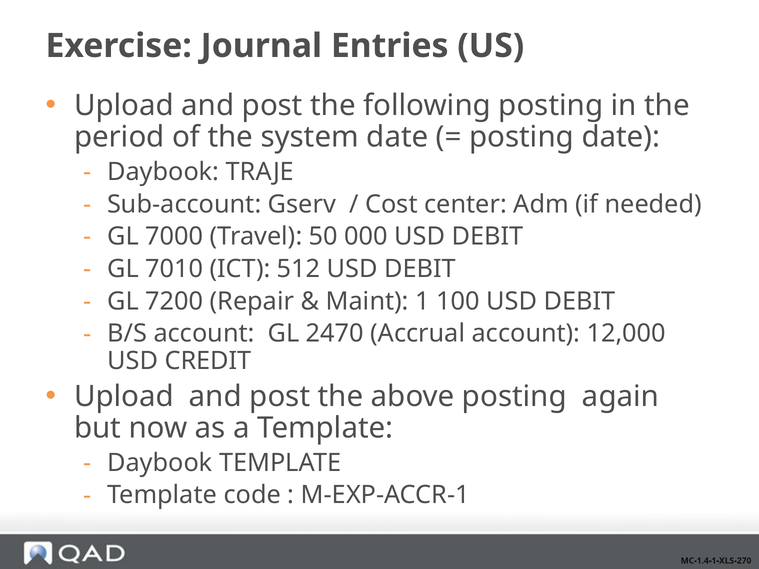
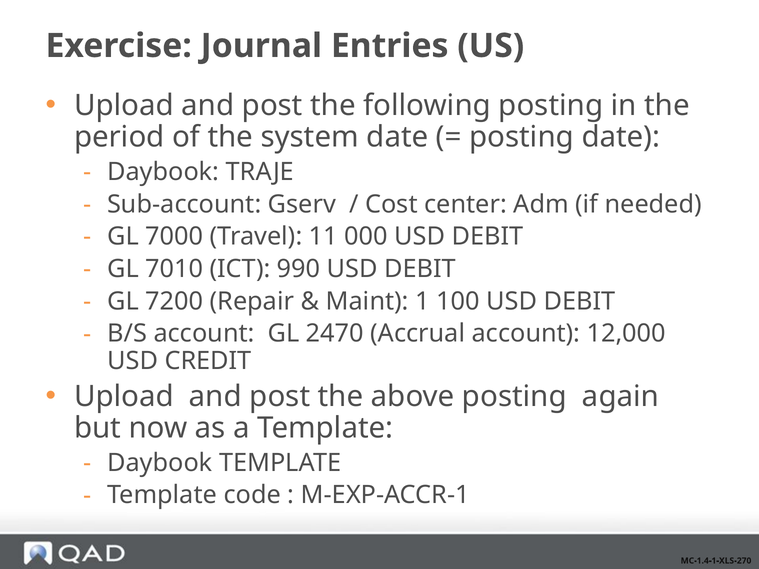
50: 50 -> 11 (323, 237)
512: 512 -> 990 (299, 269)
